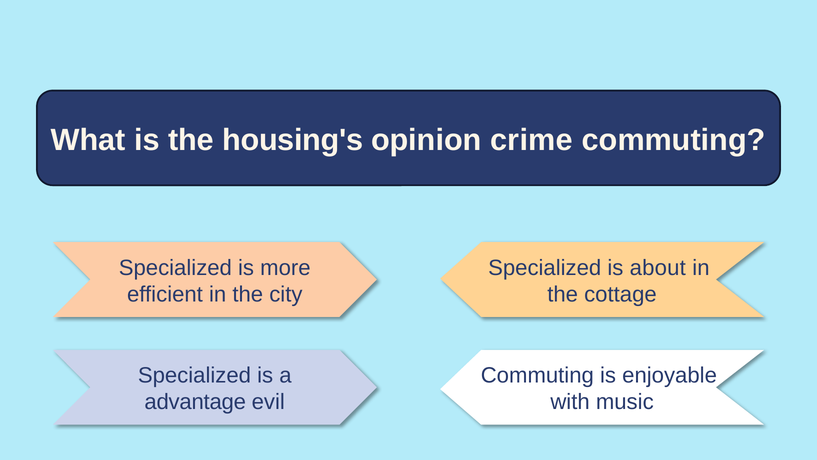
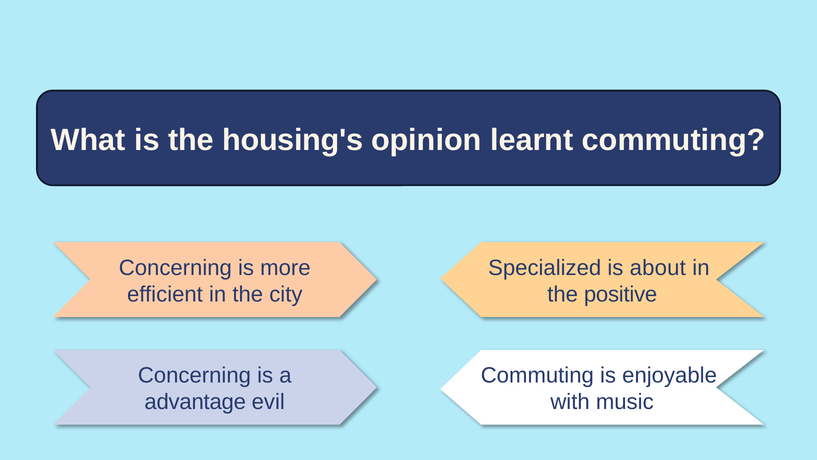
crime: crime -> learnt (532, 140)
Specialized: Specialized -> Concerning (175, 267)
cottage: cottage -> positive (621, 294)
Specialized: Specialized -> Concerning (194, 375)
